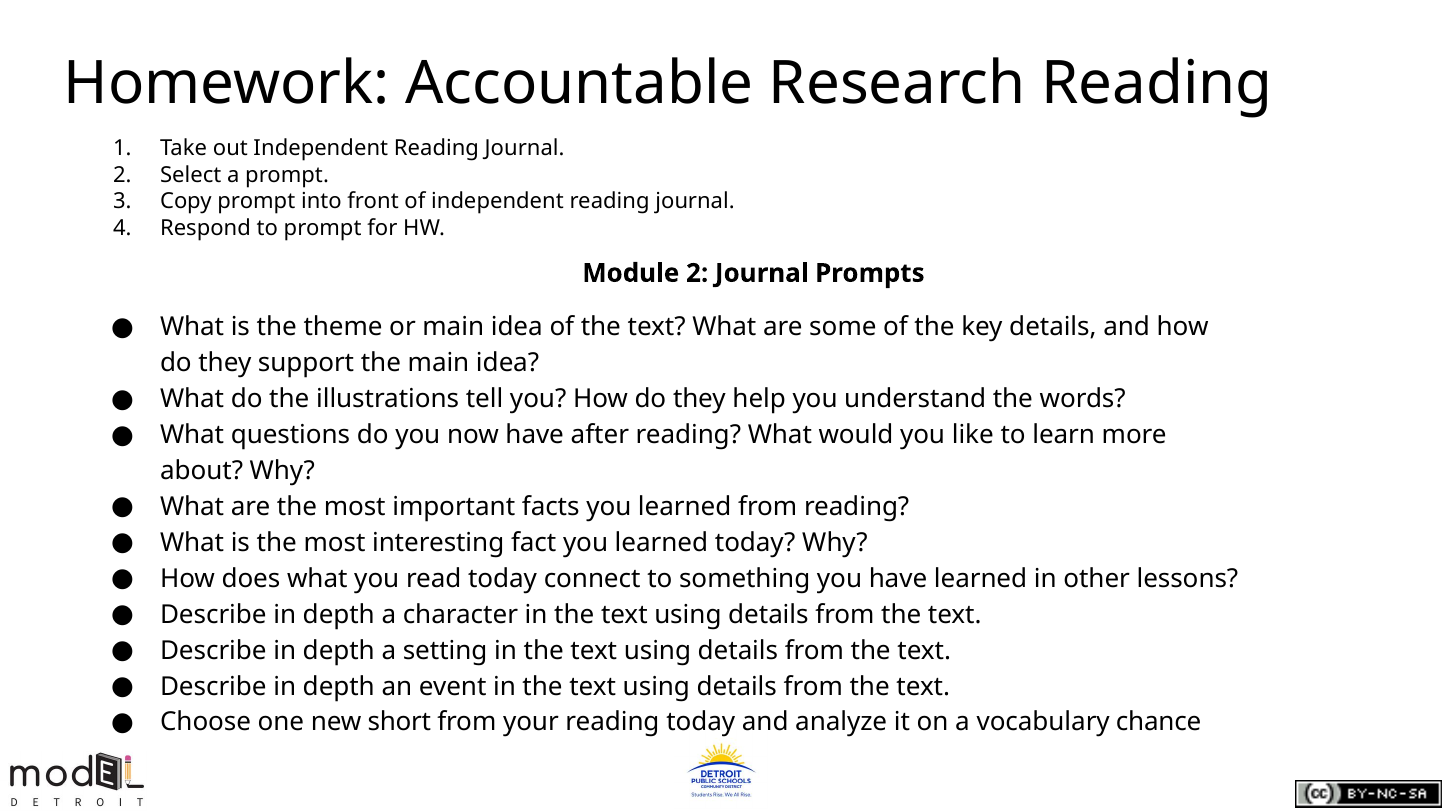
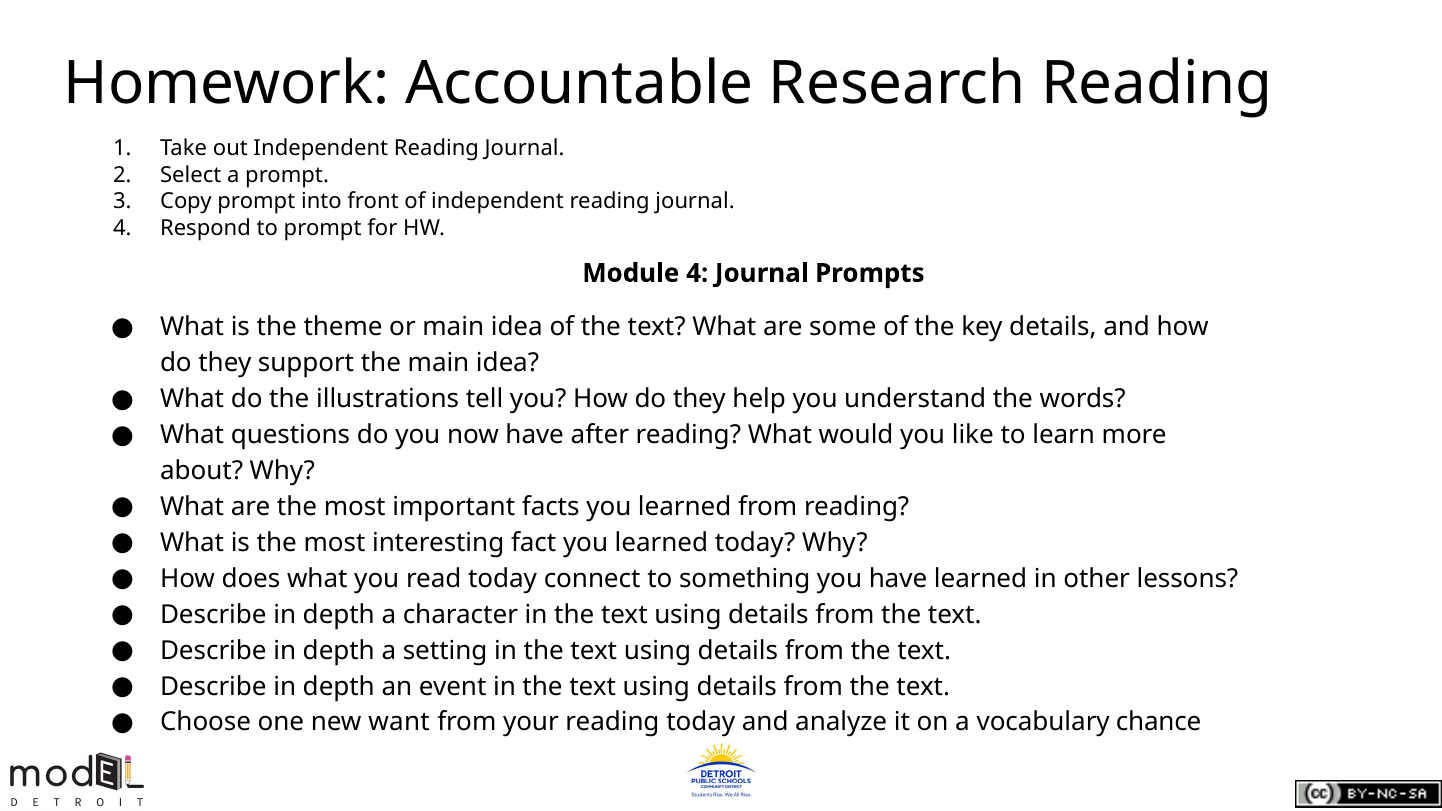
Module 2: 2 -> 4 (697, 273)
short: short -> want (399, 723)
